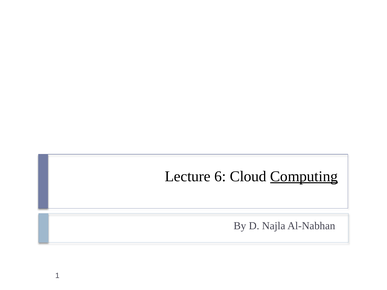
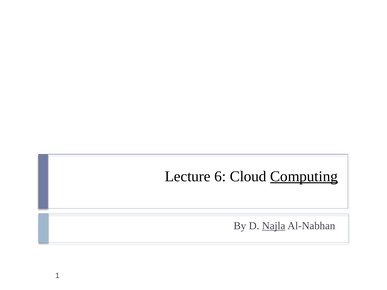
Najla underline: none -> present (274, 226)
